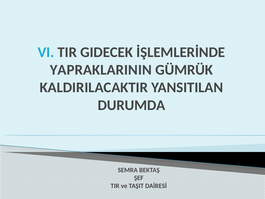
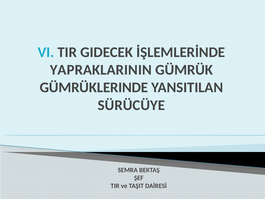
KALDIRILACAKTIR: KALDIRILACAKTIR -> GÜMRÜKLERINDE (94, 87)
DURUMDA: DURUMDA -> SÜRÜCÜYE (131, 105)
